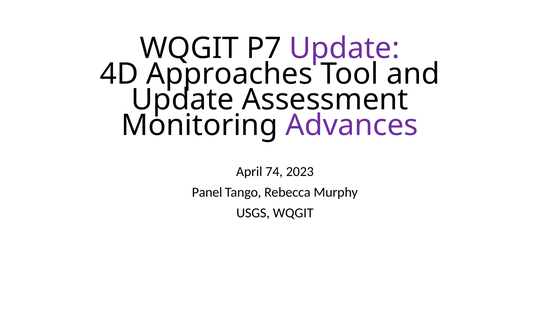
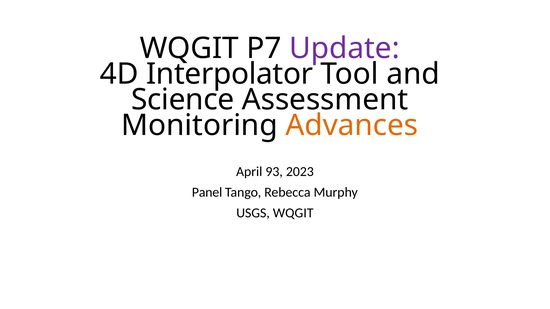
Approaches: Approaches -> Interpolator (230, 74)
Update: Update -> Science (183, 100)
Advances colour: purple -> orange (352, 126)
74: 74 -> 93 (274, 172)
